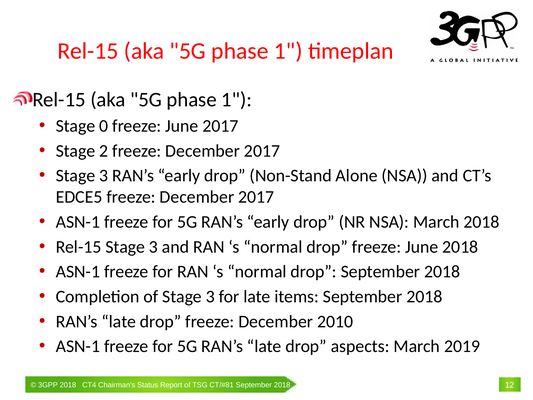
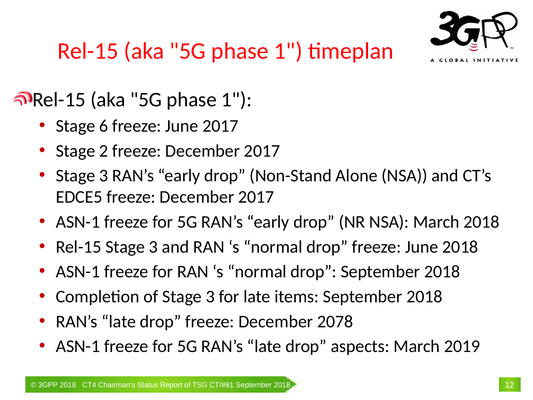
0: 0 -> 6 (104, 126)
2010: 2010 -> 2078 (335, 321)
